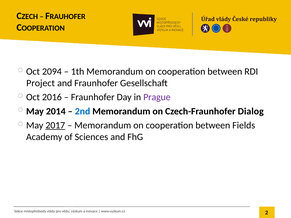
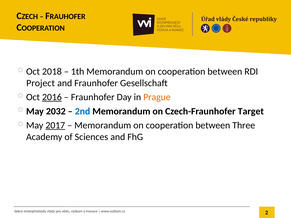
2094: 2094 -> 2018 (52, 72)
2016 underline: none -> present (52, 97)
Prague colour: purple -> orange (157, 97)
2014: 2014 -> 2032 (56, 111)
Dialog: Dialog -> Target (251, 111)
Fields: Fields -> Three (244, 125)
